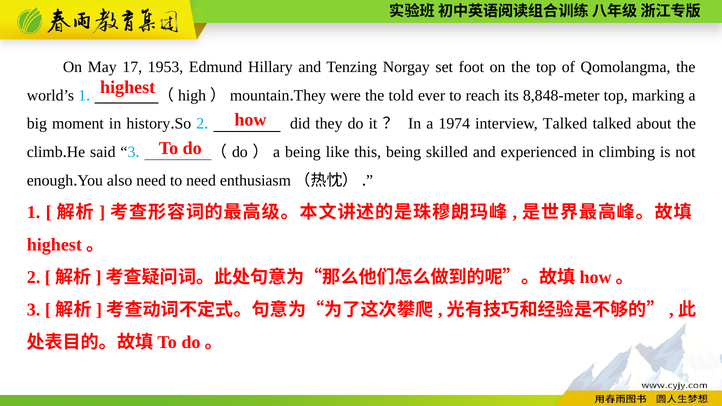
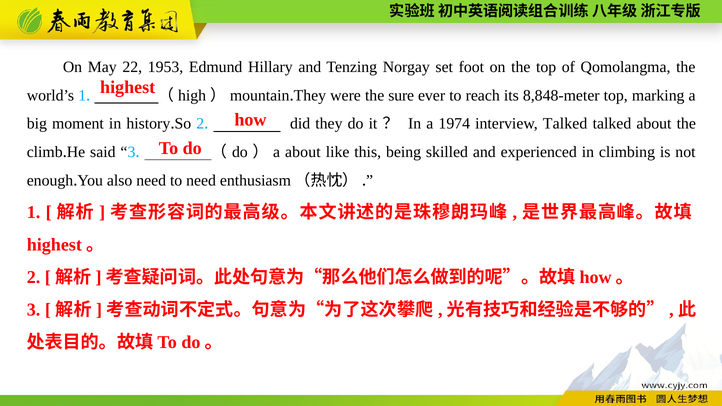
17: 17 -> 22 (132, 67)
told: told -> sure (401, 95)
a being: being -> about (303, 152)
